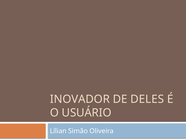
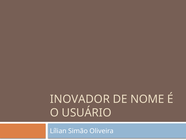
DELES: DELES -> NOME (147, 99)
